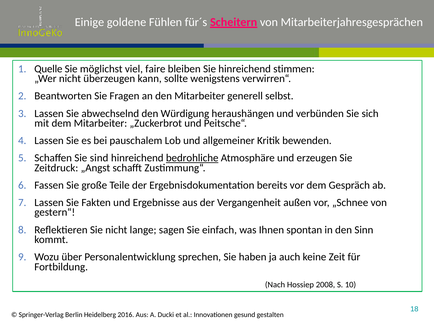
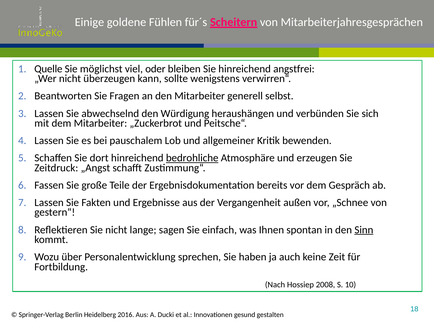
faire: faire -> oder (155, 69)
stimmen: stimmen -> angstfrei (294, 69)
sind: sind -> dort (99, 158)
Sinn underline: none -> present (364, 229)
